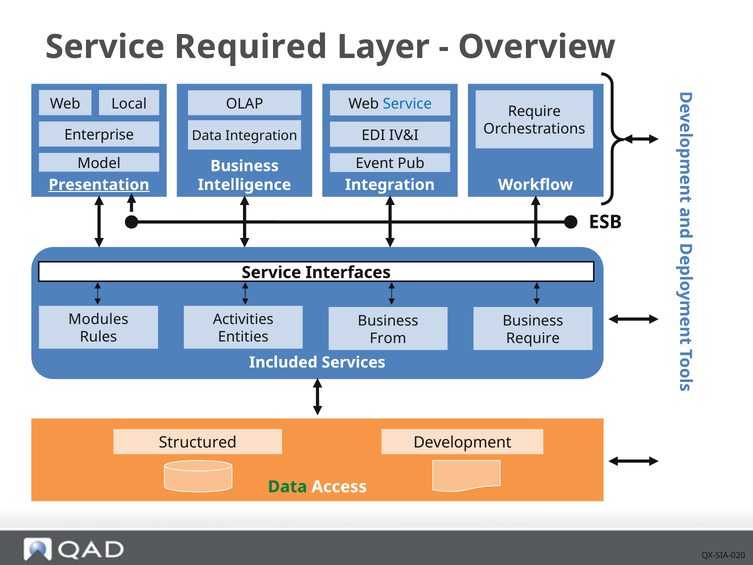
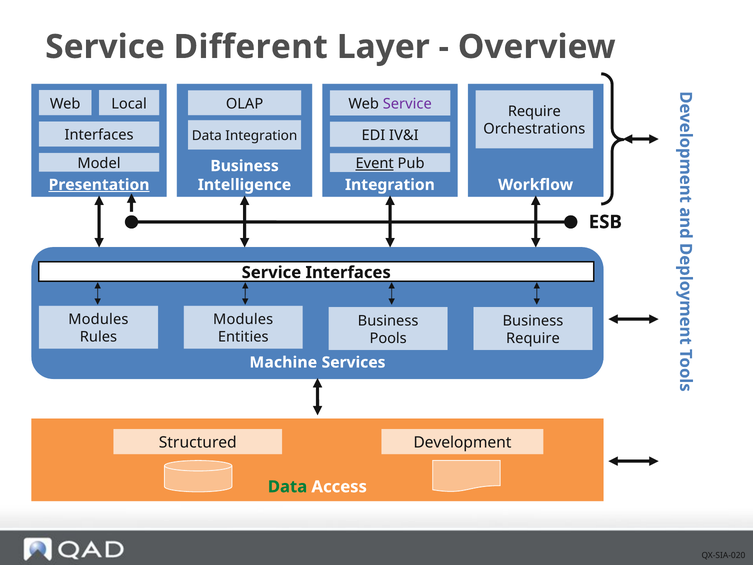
Required: Required -> Different (251, 47)
Service colour: blue -> purple (407, 104)
Enterprise: Enterprise -> Interfaces (99, 135)
Event underline: none -> present (375, 164)
Activities: Activities -> Modules (243, 319)
From: From -> Pools (388, 338)
Included: Included -> Machine (283, 362)
